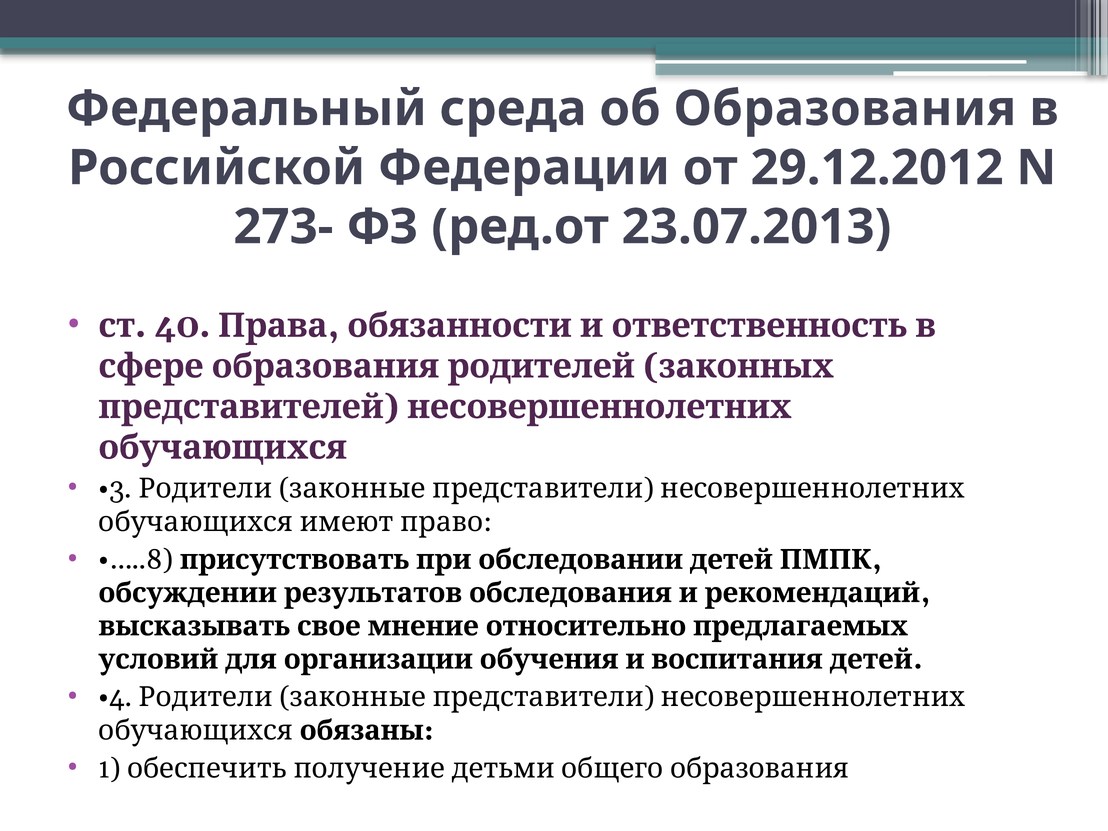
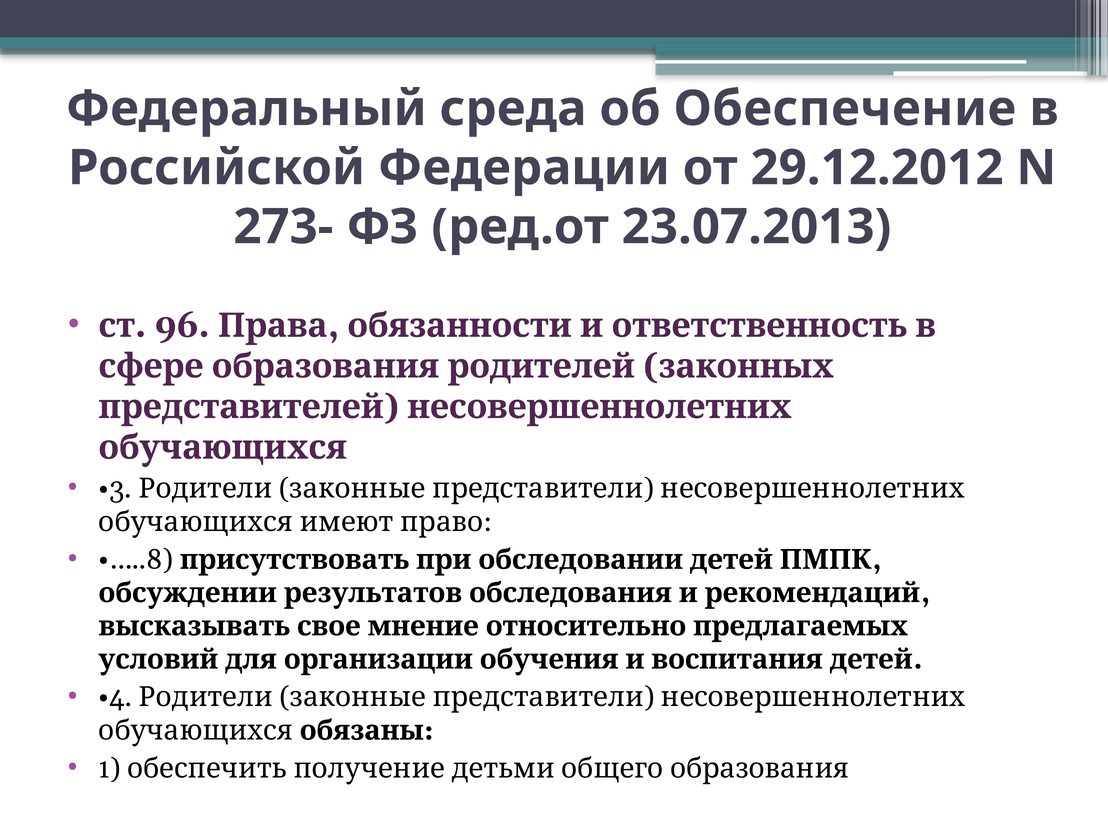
Образования: Образования -> Обеспечение (845, 109)
40: 40 -> 96 (182, 326)
